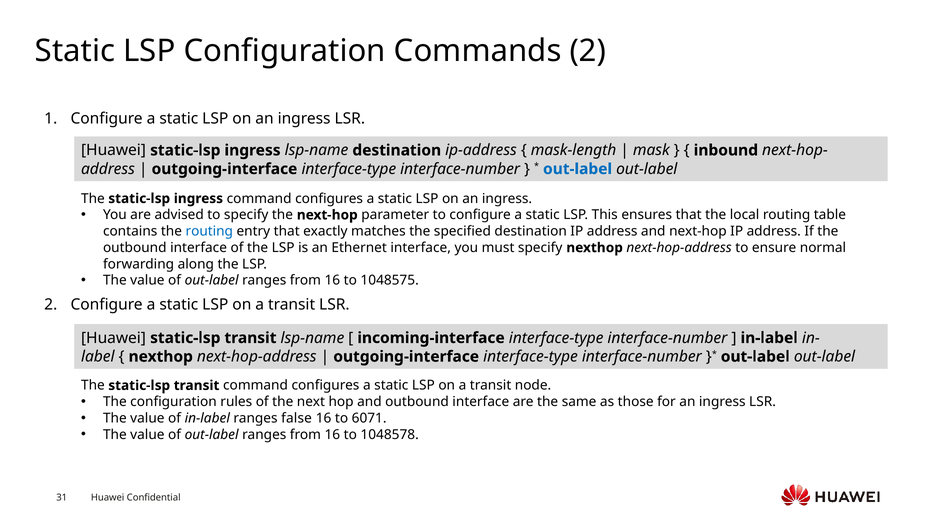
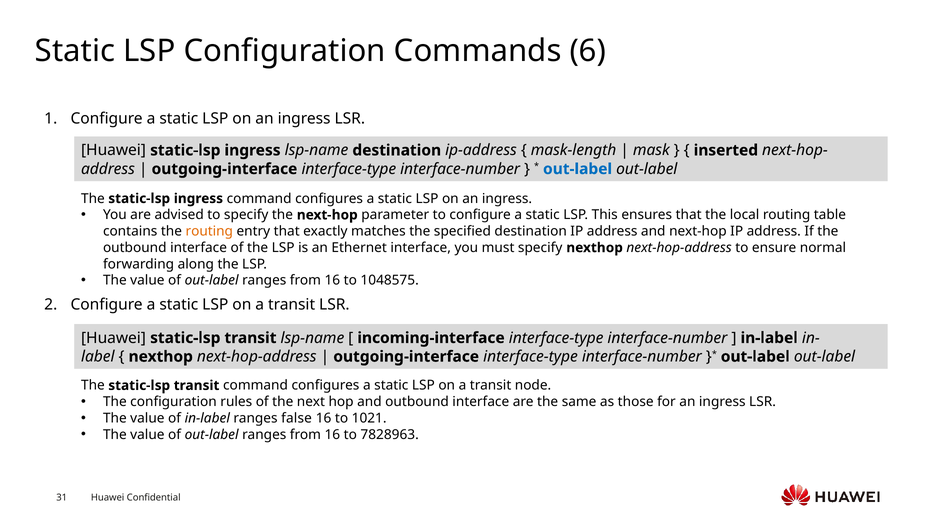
Commands 2: 2 -> 6 (588, 51)
inbound: inbound -> inserted (726, 150)
routing colour: blue -> orange (209, 231)
6071: 6071 -> 1021 (369, 418)
1048578: 1048578 -> 7828963 (390, 435)
